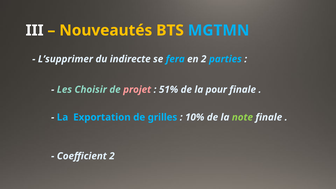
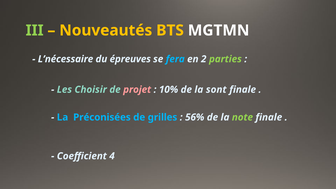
III colour: white -> light green (35, 30)
MGTMN colour: light blue -> white (219, 30)
L’supprimer: L’supprimer -> L’nécessaire (66, 59)
indirecte: indirecte -> épreuves (130, 59)
parties colour: light blue -> light green (225, 59)
51%: 51% -> 10% (169, 90)
pour: pour -> sont (216, 90)
Exportation: Exportation -> Préconisées (102, 117)
10%: 10% -> 56% (195, 117)
Coefficient 2: 2 -> 4 (112, 156)
